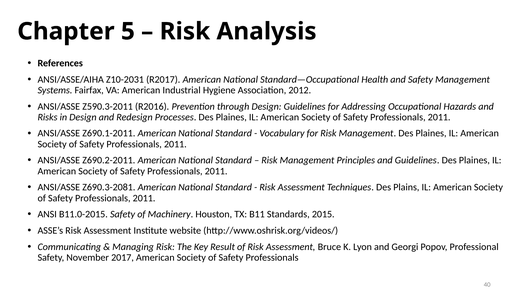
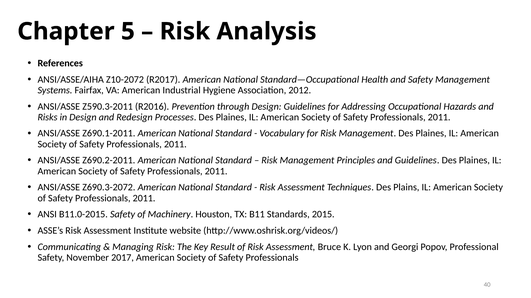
Z10-2031: Z10-2031 -> Z10-2072 (125, 80)
Z690.3-2081: Z690.3-2081 -> Z690.3-2072 (109, 188)
